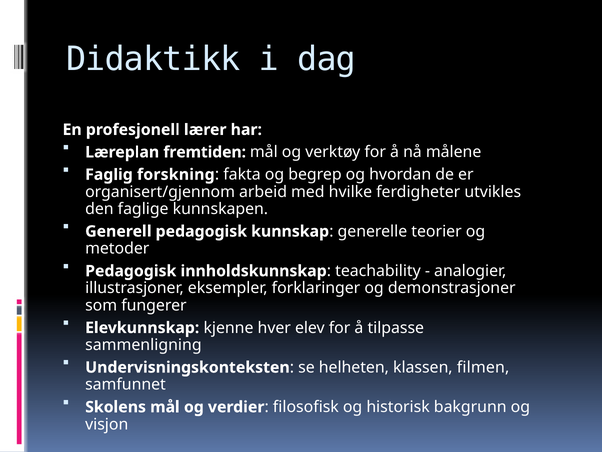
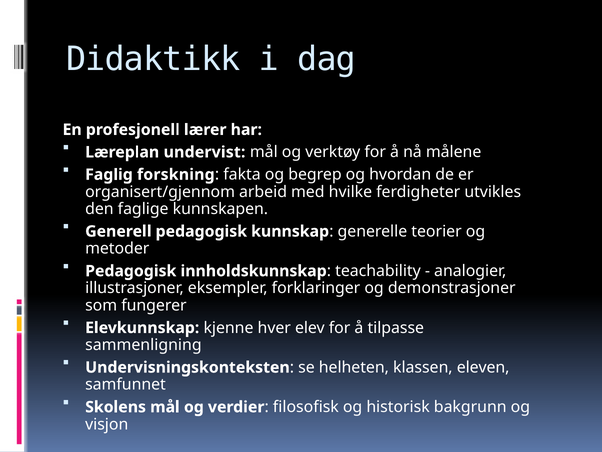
fremtiden: fremtiden -> undervist (205, 152)
filmen: filmen -> eleven (483, 367)
